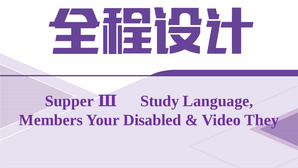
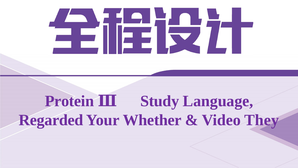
Supper: Supper -> Protein (69, 101)
Members: Members -> Regarded (51, 120)
Disabled: Disabled -> Whether (152, 120)
